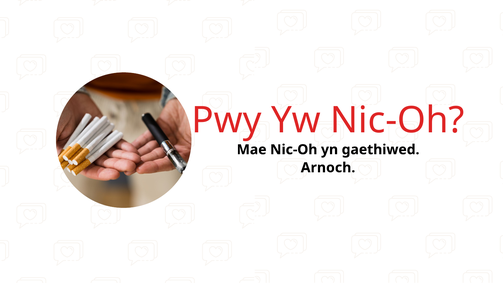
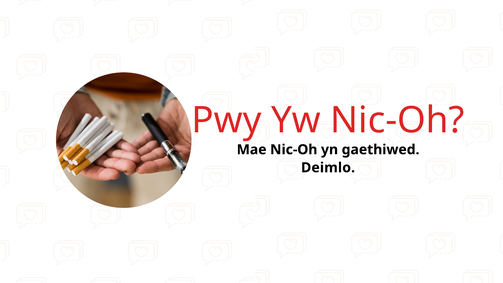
Arnoch: Arnoch -> Deimlo (328, 168)
